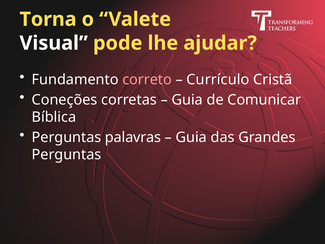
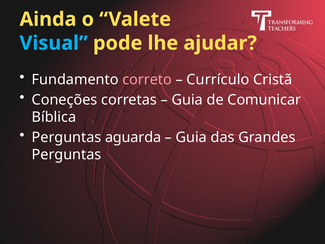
Torna: Torna -> Ainda (48, 19)
Visual colour: white -> light blue (54, 43)
palavras: palavras -> aguarda (133, 137)
